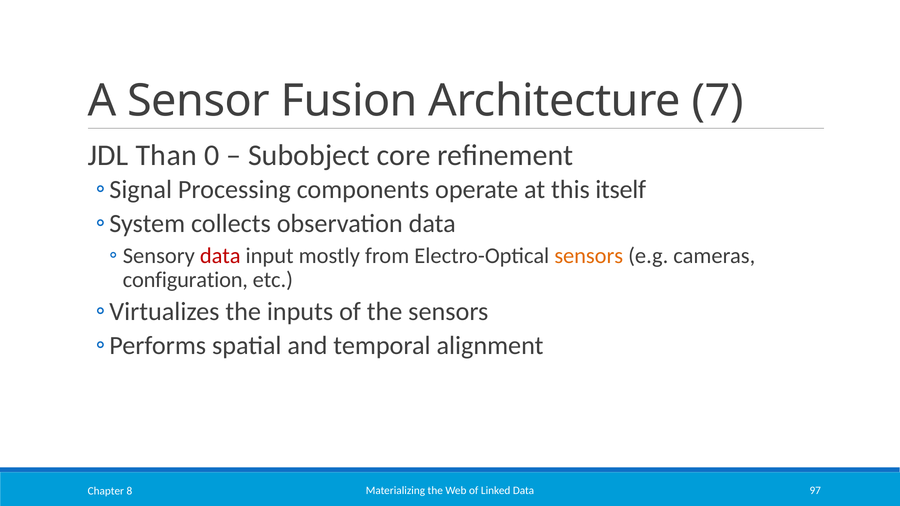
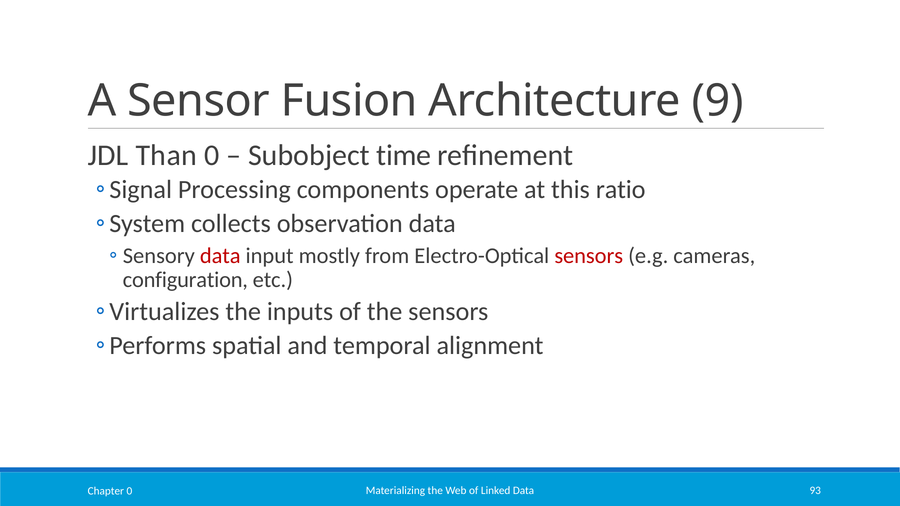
7: 7 -> 9 (718, 101)
core: core -> time (404, 156)
itself: itself -> ratio (621, 190)
sensors colour: orange -> red (589, 256)
97: 97 -> 93 (815, 491)
Chapter 8: 8 -> 0 (129, 491)
